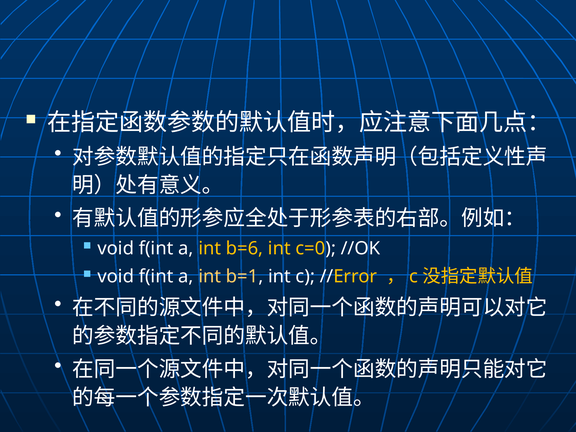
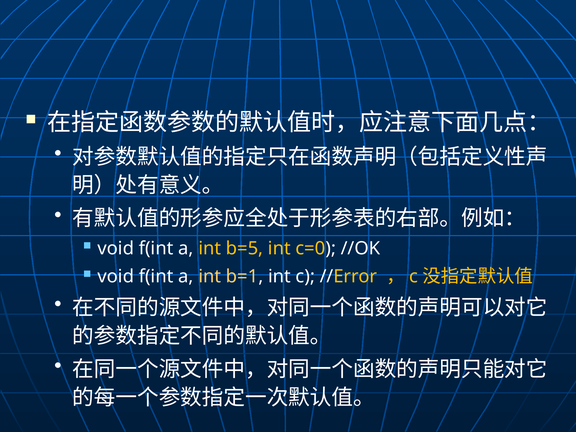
b=6: b=6 -> b=5 (245, 248)
